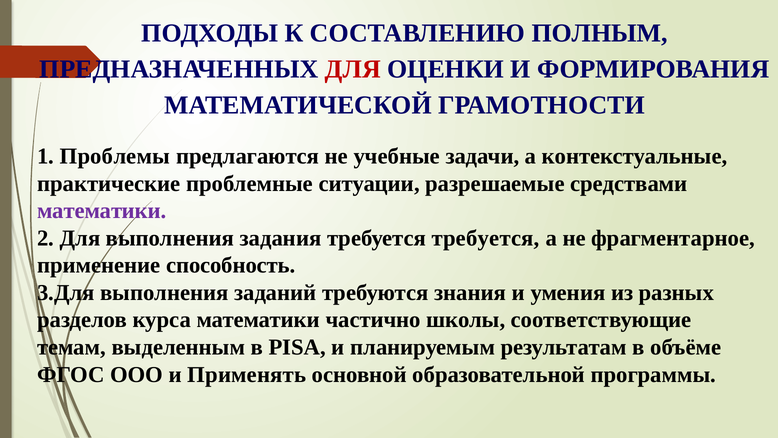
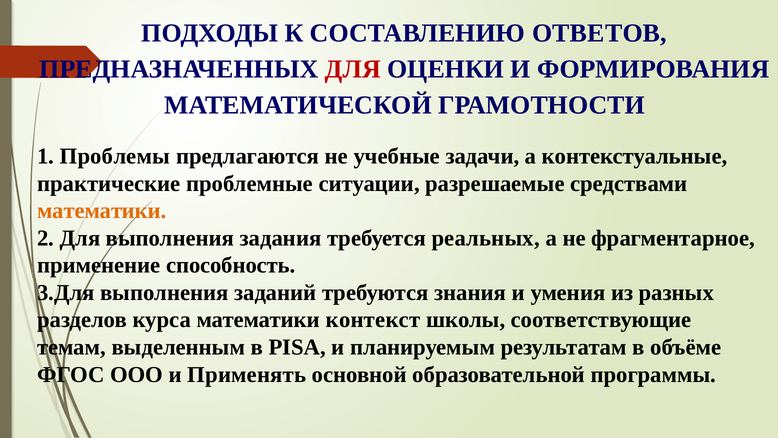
ПОЛНЫМ: ПОЛНЫМ -> ОТВЕТОВ (599, 33)
математики colour: purple -> orange (102, 211)
требуется требуется: требуется -> реальных (486, 238)
частично: частично -> контекст (373, 320)
